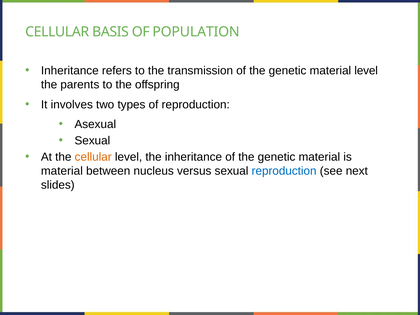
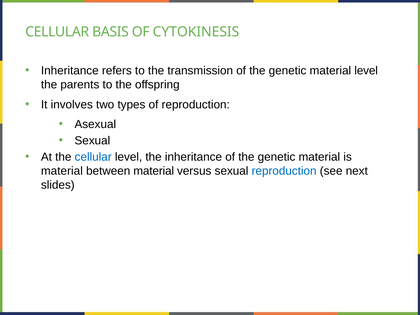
POPULATION: POPULATION -> CYTOKINESIS (196, 32)
cellular colour: orange -> blue (93, 157)
between nucleus: nucleus -> material (154, 171)
